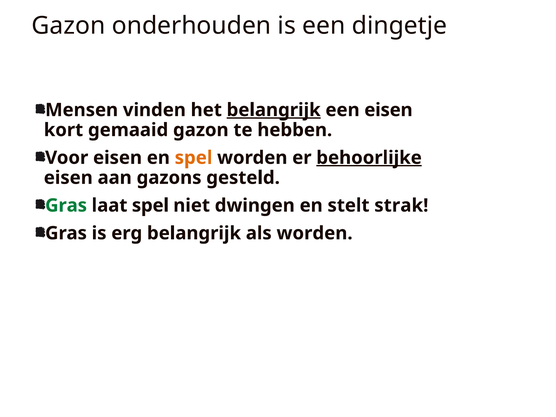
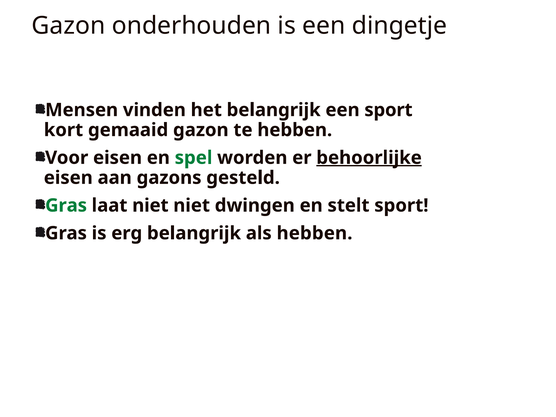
belangrijk underline: present -> none (274, 110)
een eisen: eisen -> sport (388, 110)
spel colour: orange -> green (194, 158)
laat spel: spel -> niet (150, 205)
stelt strak: strak -> sport (401, 205)
als worden: worden -> hebben (315, 233)
